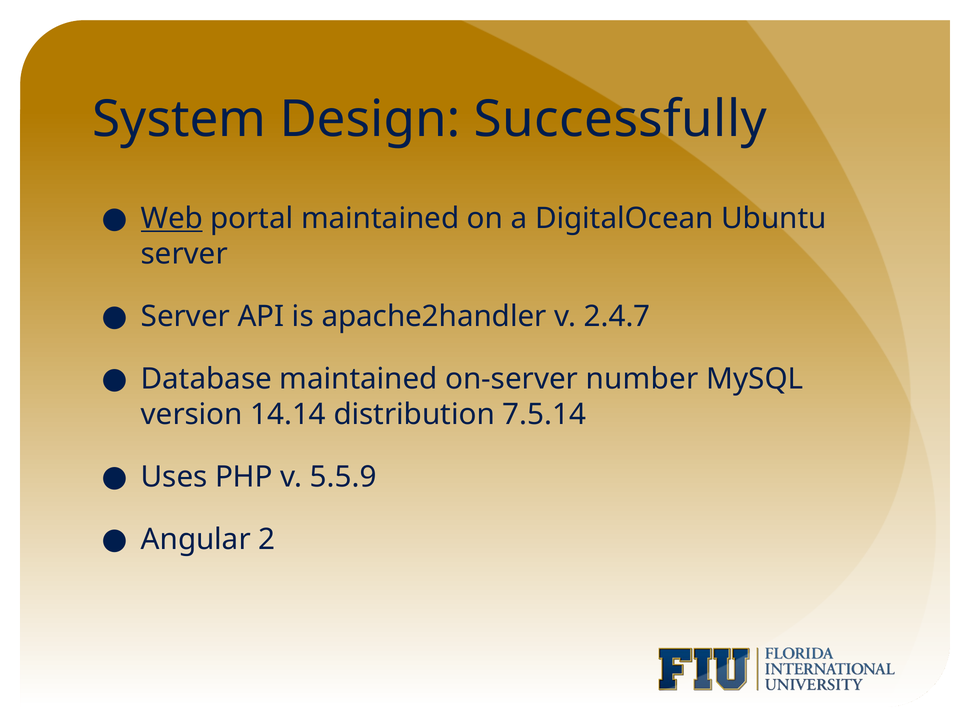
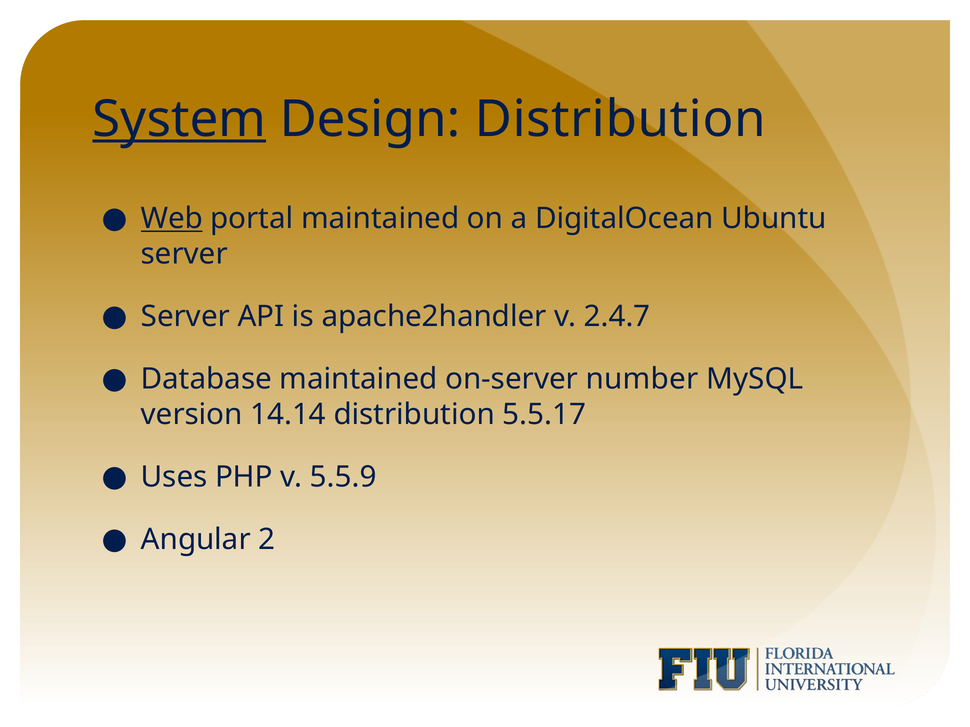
System underline: none -> present (179, 119)
Design Successfully: Successfully -> Distribution (620, 119)
7.5.14: 7.5.14 -> 5.5.17 (544, 415)
